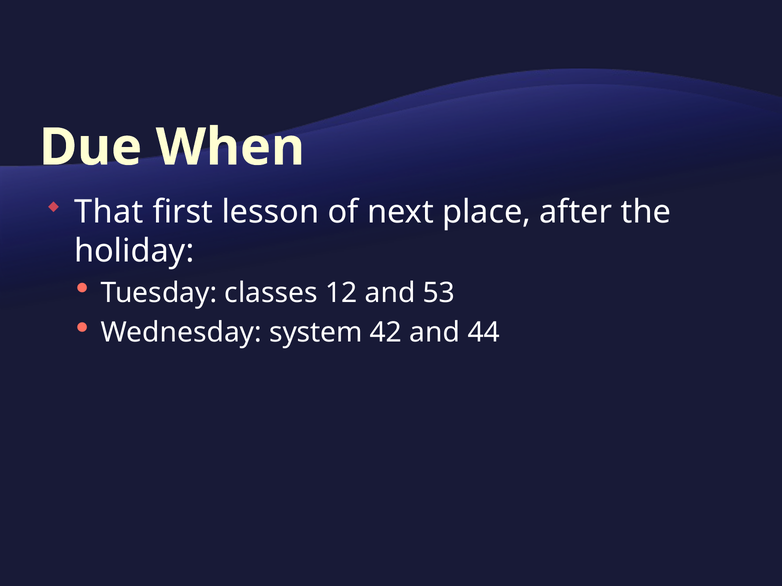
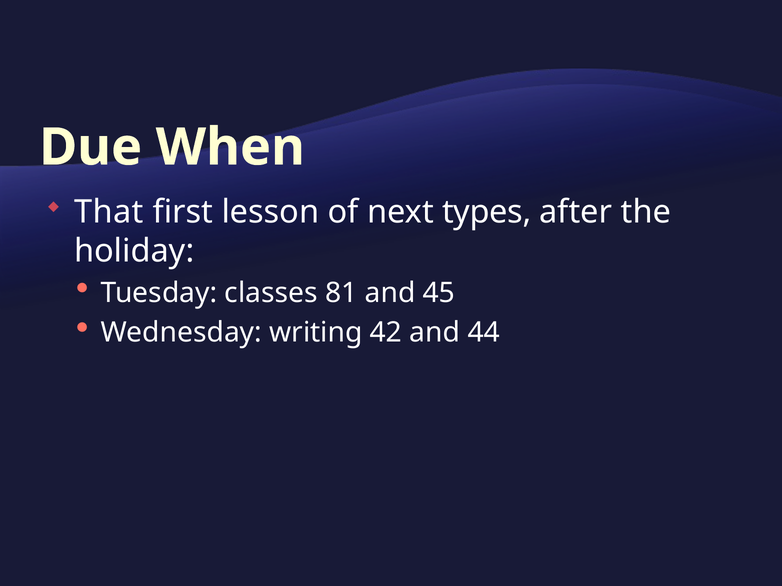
place: place -> types (487, 212)
12: 12 -> 81 (341, 293)
53: 53 -> 45 (439, 293)
system: system -> writing (316, 333)
